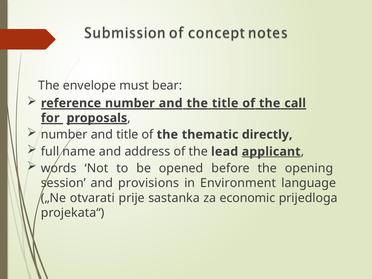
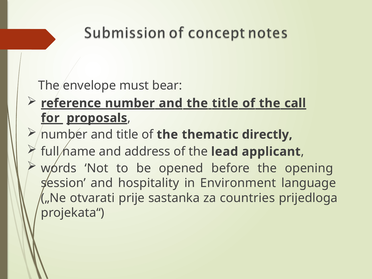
applicant underline: present -> none (271, 152)
provisions: provisions -> hospitality (149, 183)
economic: economic -> countries (247, 198)
